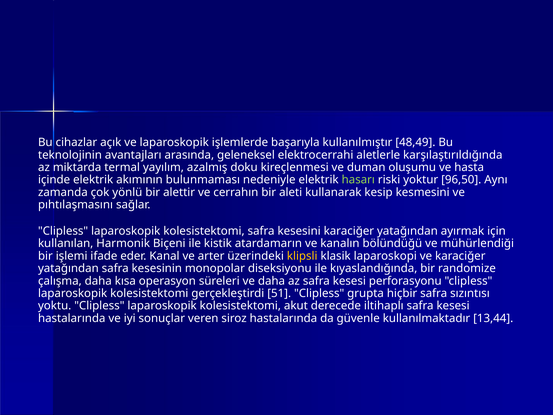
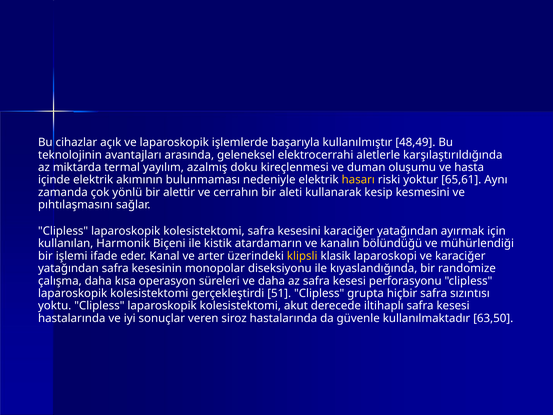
hasarı colour: light green -> yellow (358, 180)
96,50: 96,50 -> 65,61 (461, 180)
13,44: 13,44 -> 63,50 (493, 318)
